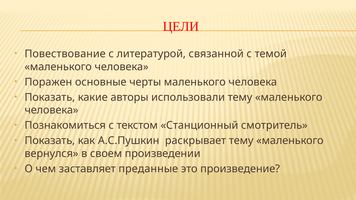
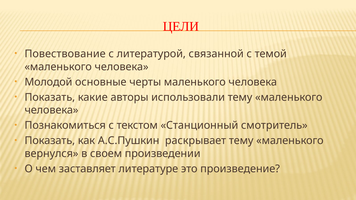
Поражен: Поражен -> Молодой (48, 82)
преданные: преданные -> литературе (148, 169)
